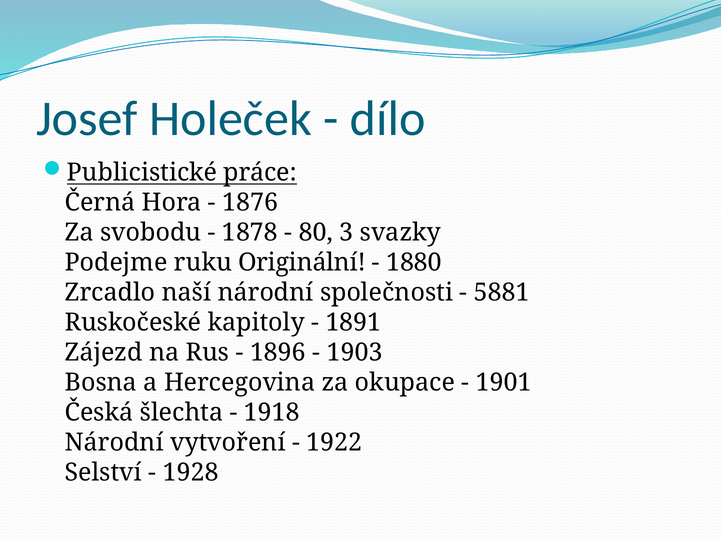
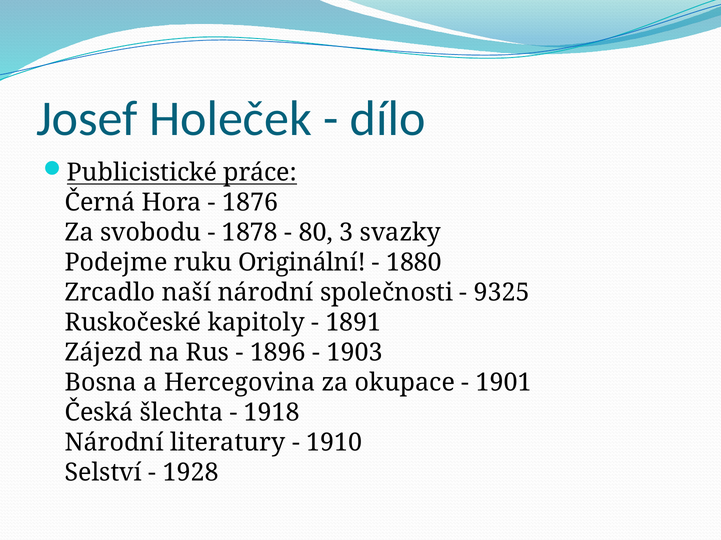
5881: 5881 -> 9325 (502, 293)
vytvoření: vytvoření -> literatury (228, 443)
1922: 1922 -> 1910 (334, 443)
